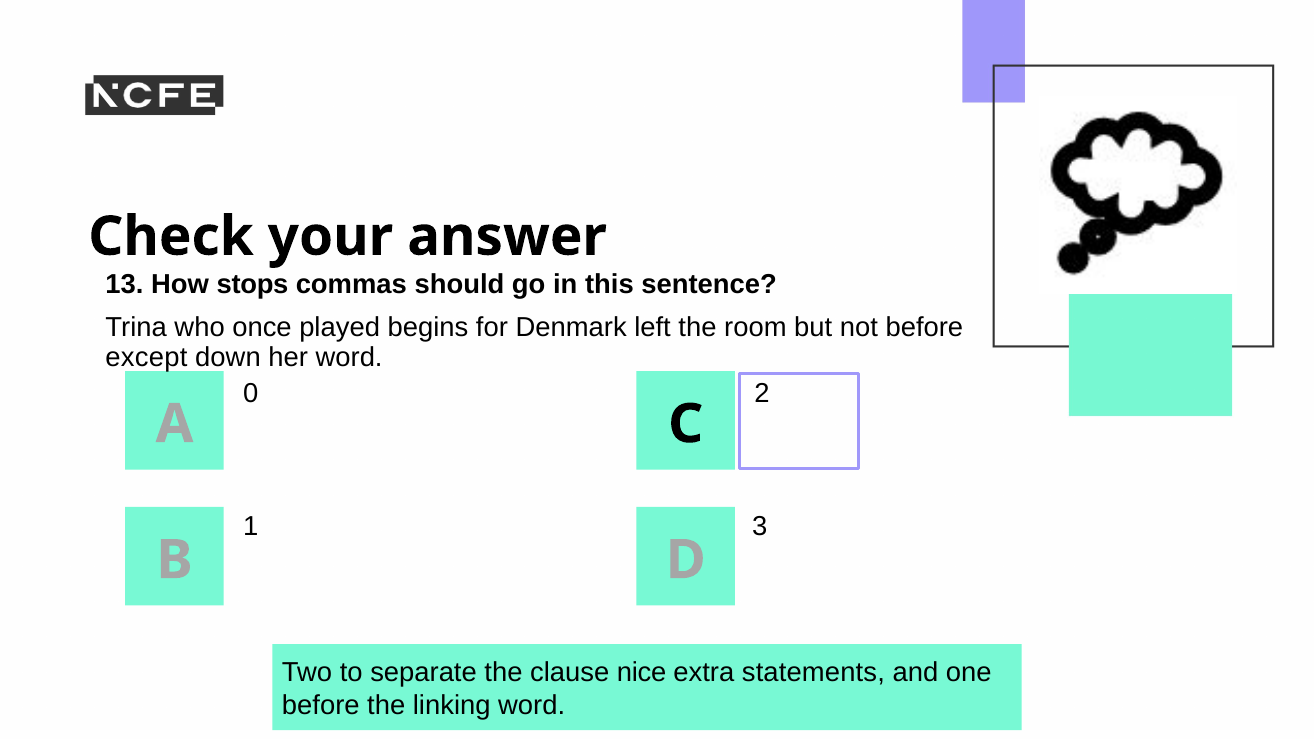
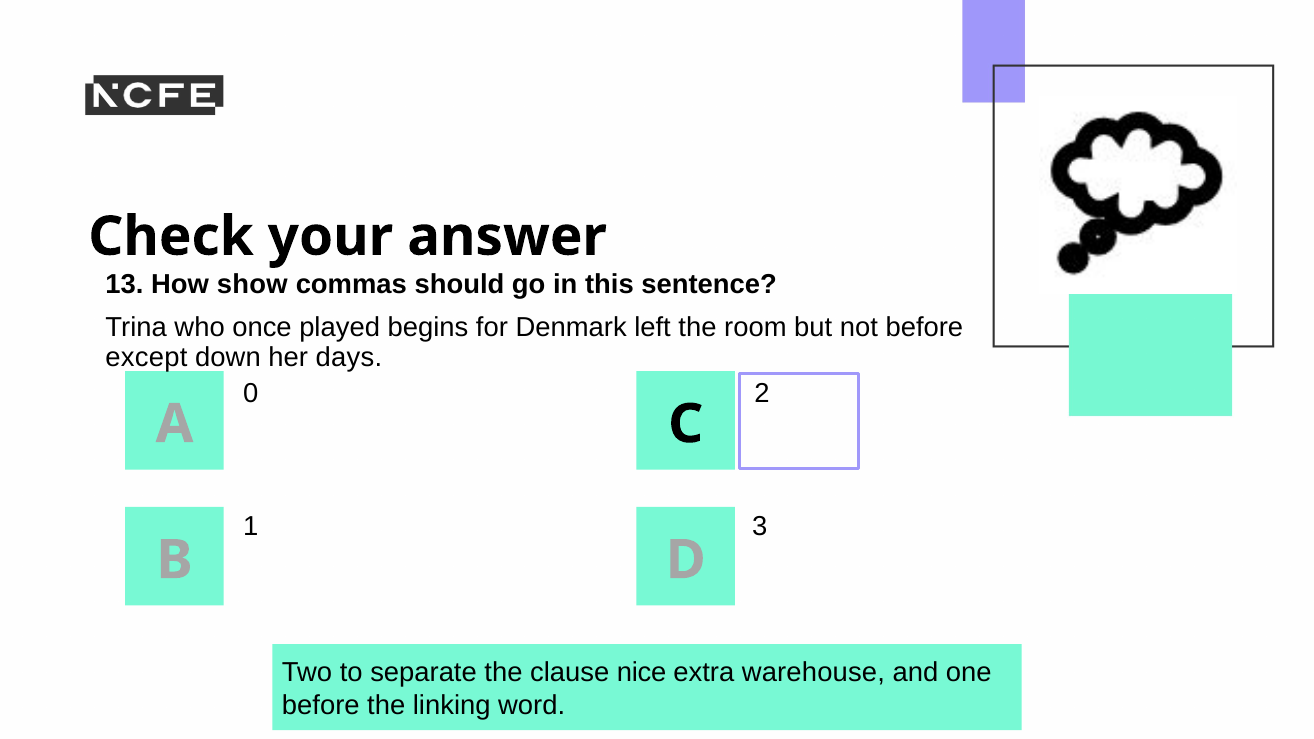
stops: stops -> show (252, 284)
her word: word -> days (349, 357)
statements: statements -> warehouse (813, 673)
